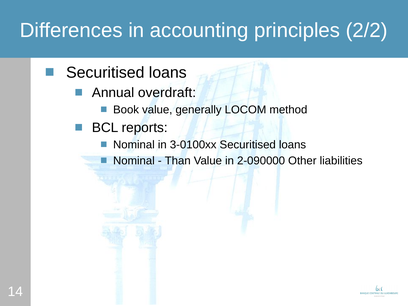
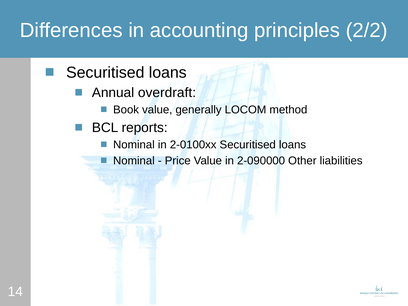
3-0100xx: 3-0100xx -> 2-0100xx (193, 145)
Than: Than -> Price (178, 161)
